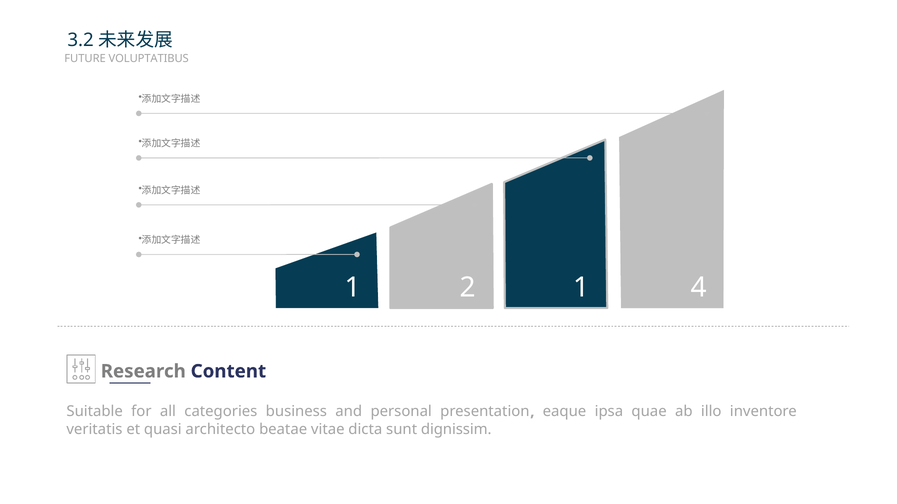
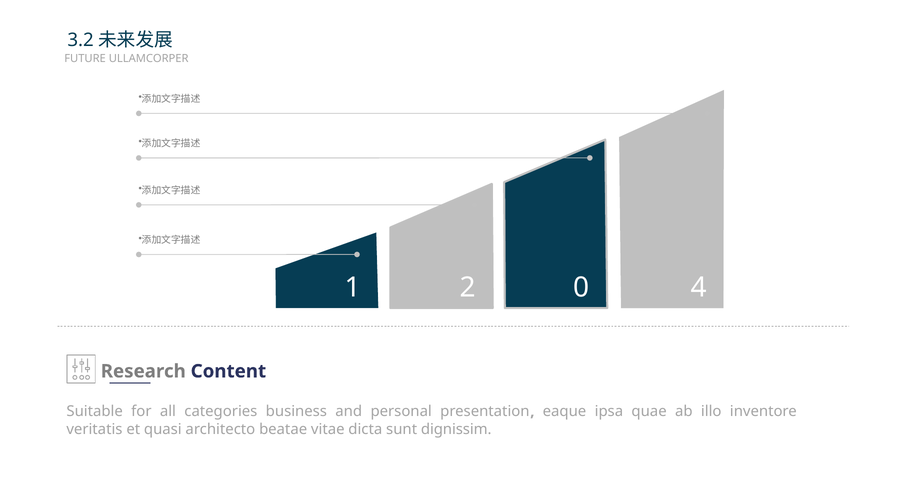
VOLUPTATIBUS: VOLUPTATIBUS -> ULLAMCORPER (149, 59)
2 1: 1 -> 0 (581, 288)
